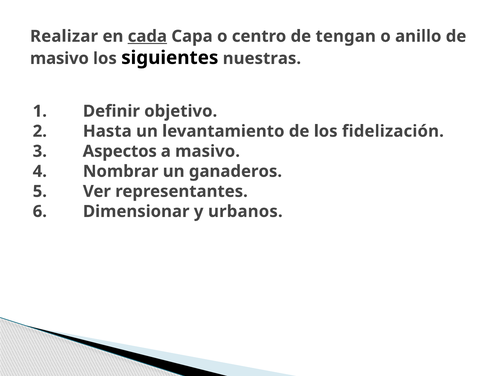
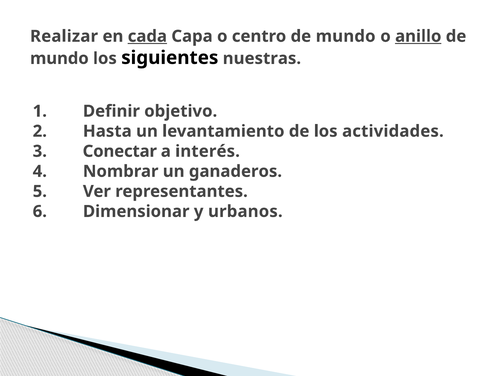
centro de tengan: tengan -> mundo (346, 36)
anillo underline: none -> present (418, 36)
masivo: masivo -> mundo (59, 58)
fidelización: fidelización -> actividades (393, 131)
Aspectos: Aspectos -> Conectar (120, 151)
a masivo: masivo -> interés (208, 151)
